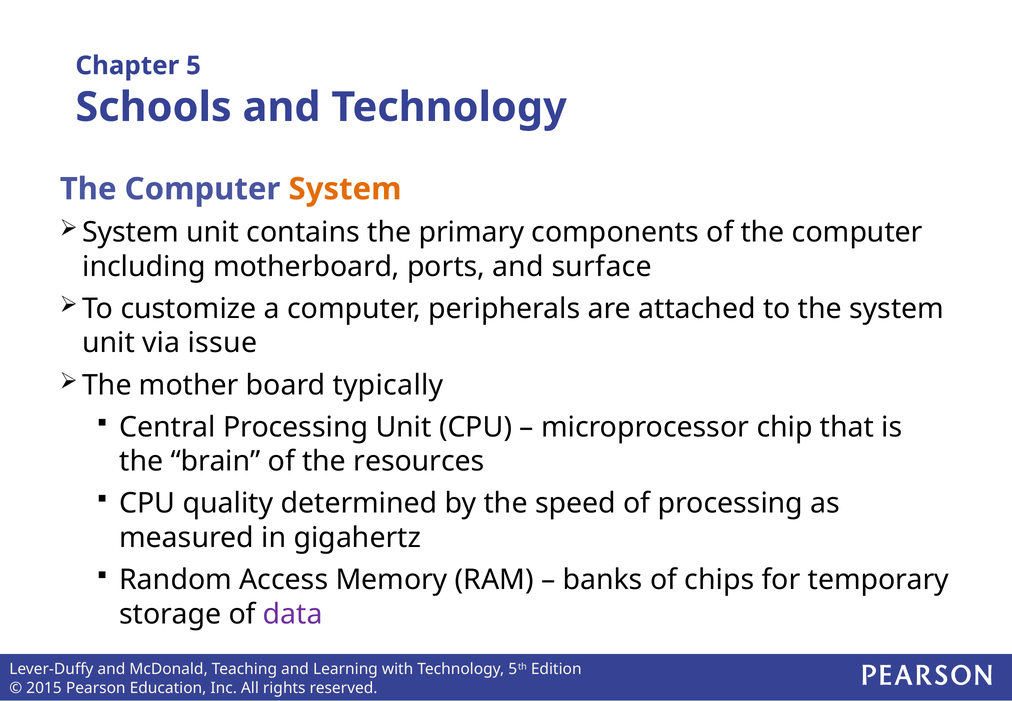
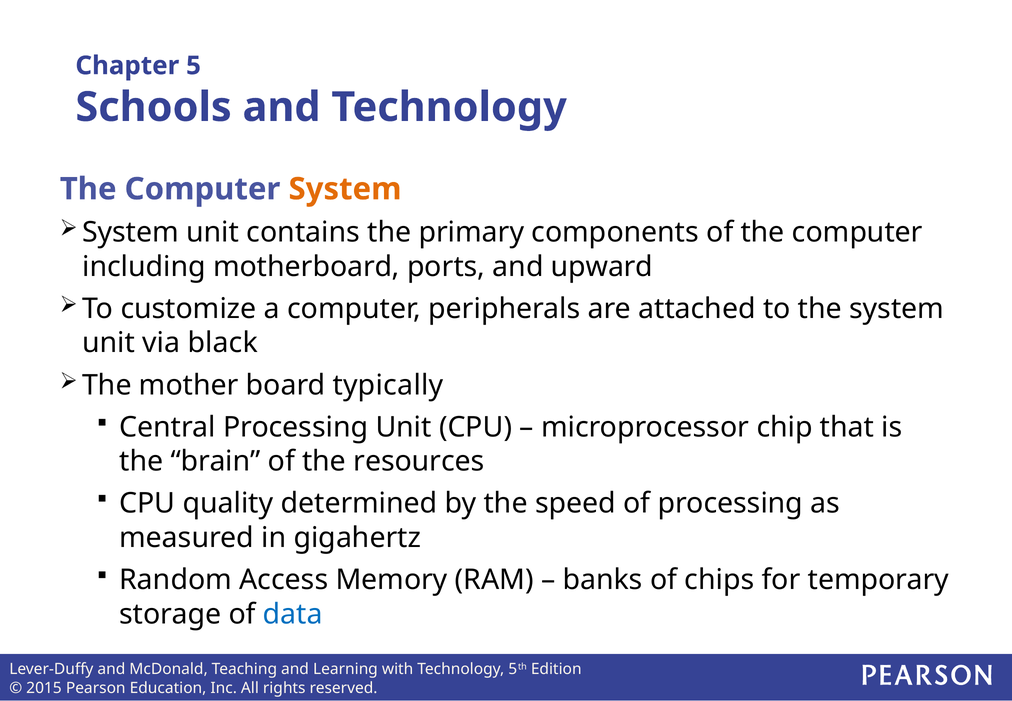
surface: surface -> upward (602, 267)
issue: issue -> black (223, 343)
data colour: purple -> blue (293, 614)
